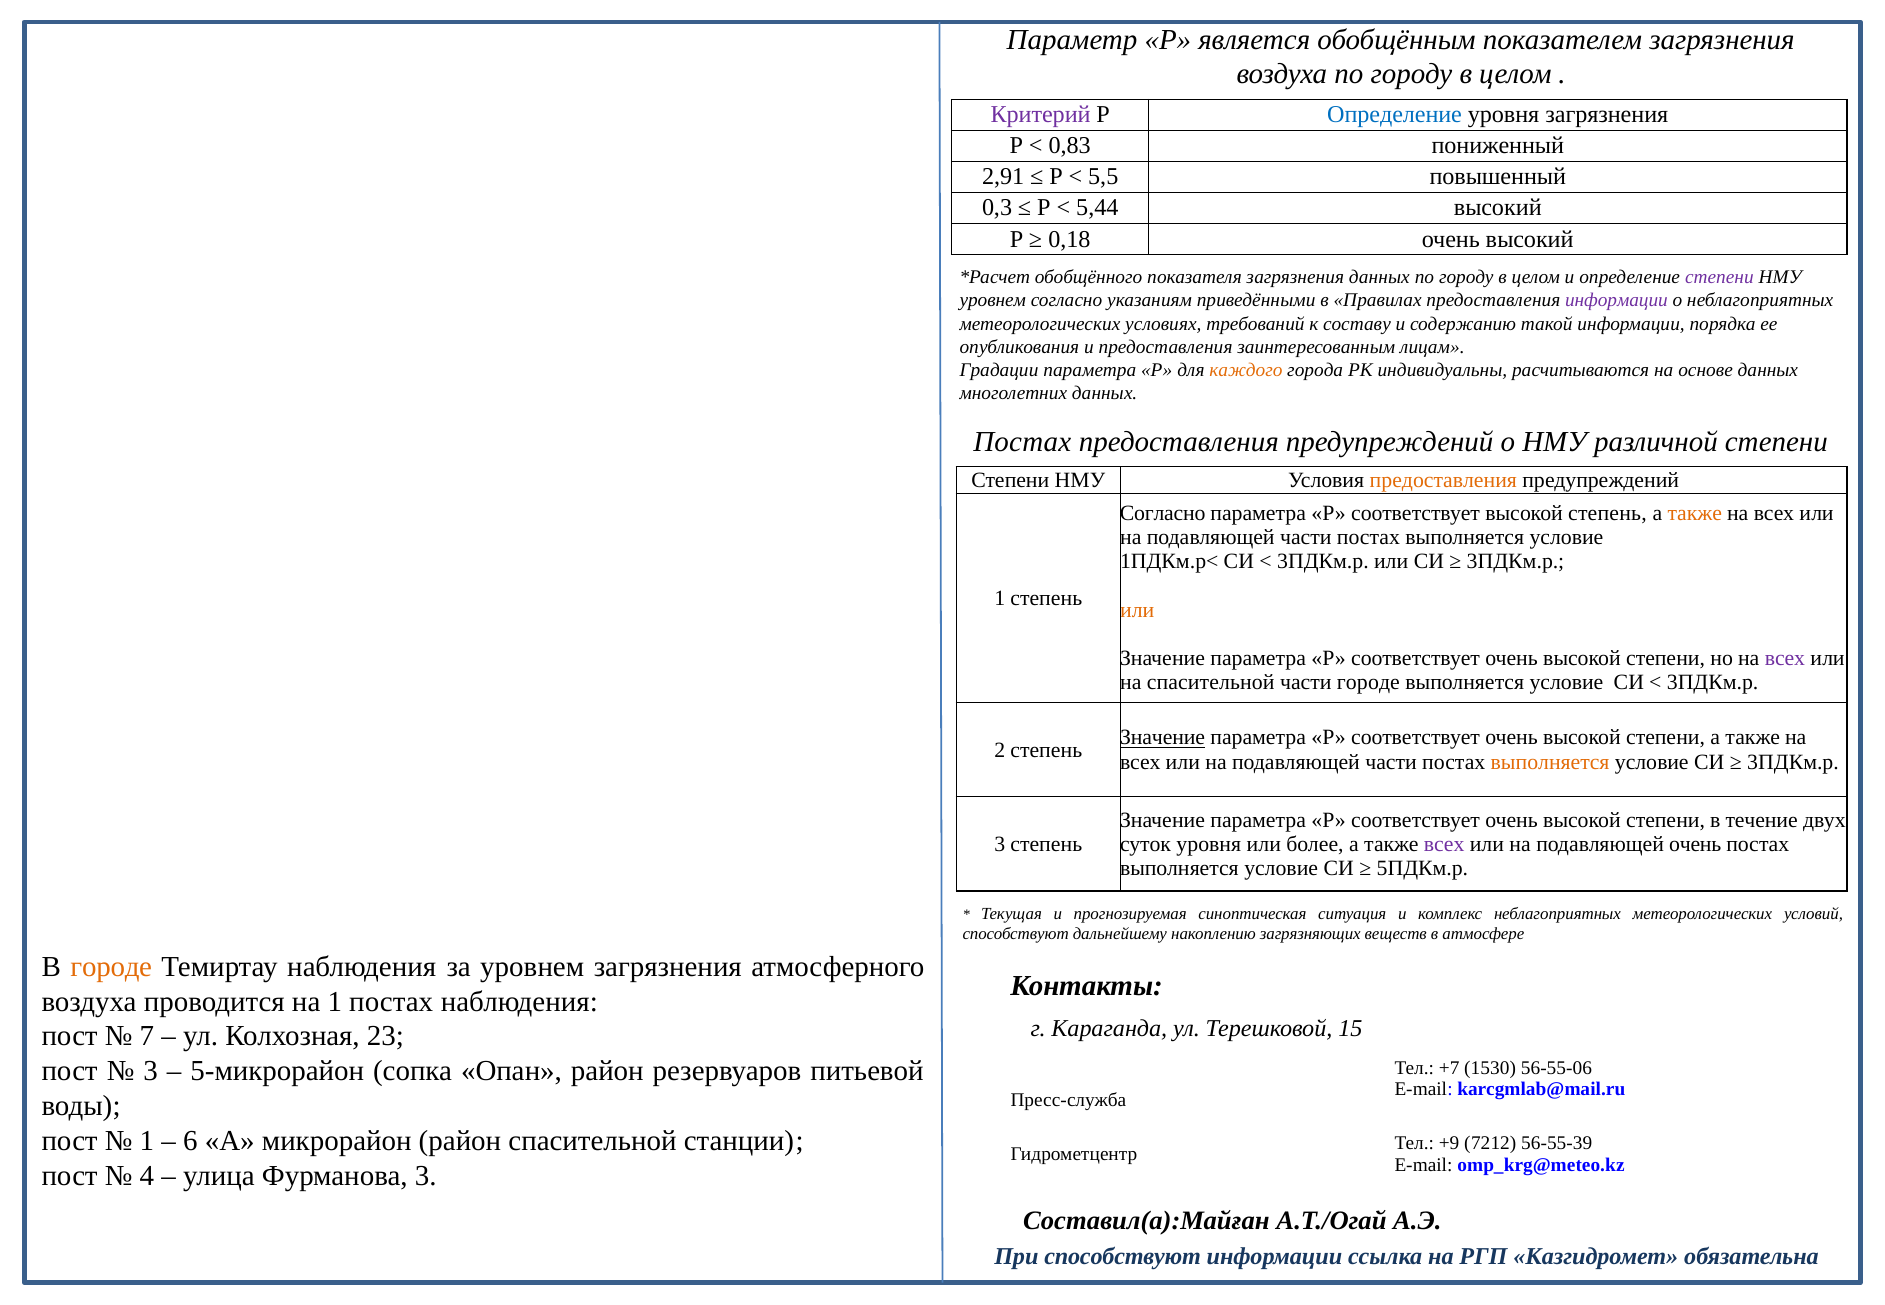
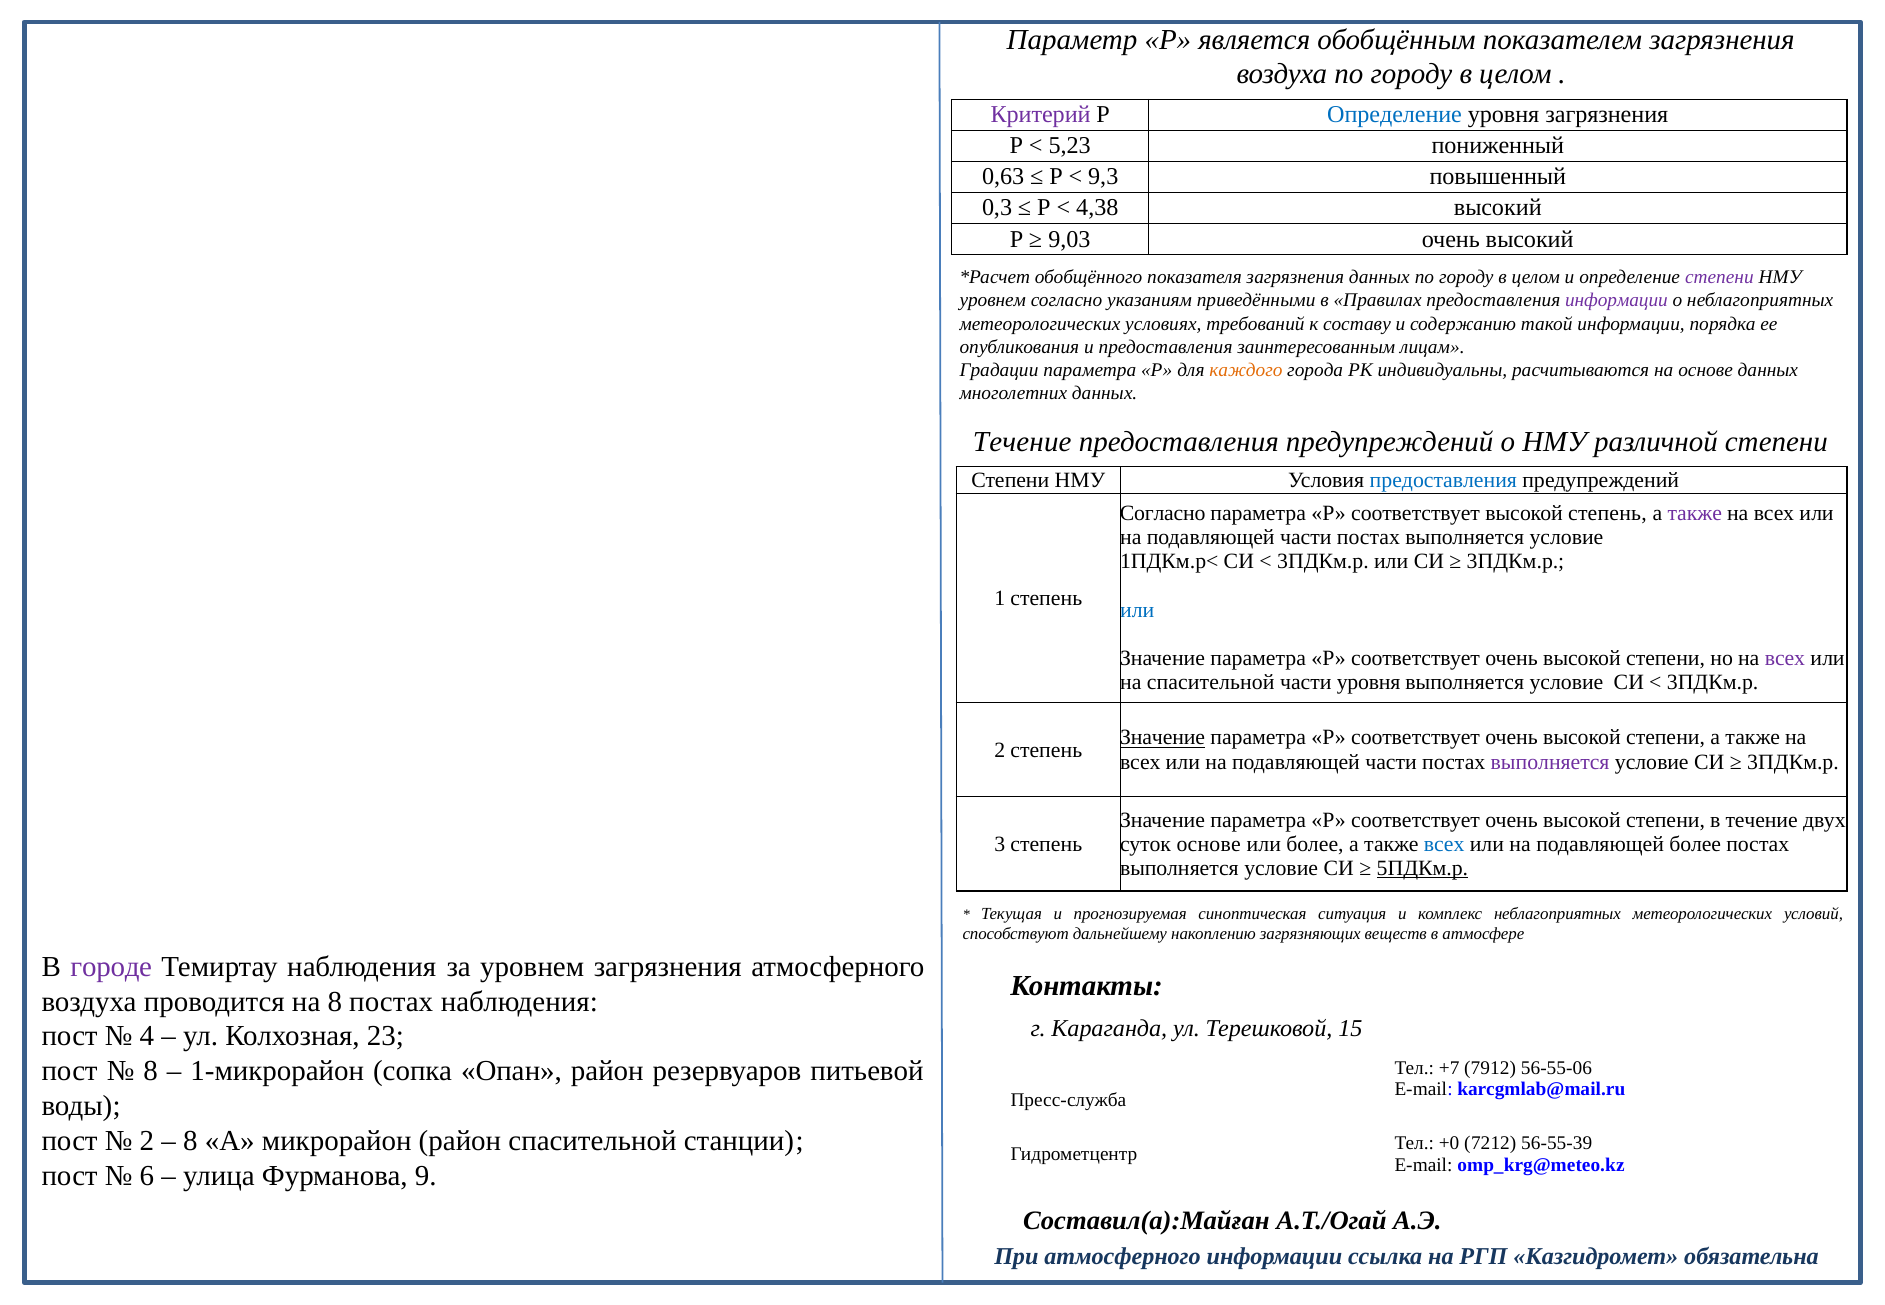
0,83: 0,83 -> 5,23 (1070, 146)
2,91: 2,91 -> 0,63 (1003, 177)
5,5: 5,5 -> 9,3 (1103, 177)
5,44: 5,44 -> 4,38 (1097, 208)
0,18: 0,18 -> 9,03 (1069, 239)
Постах: Постах -> Течение (1022, 442)
предоставления colour: orange -> blue (1443, 480)
также colour: orange -> purple (1695, 514)
или colour: orange -> blue (1137, 610)
части городе: городе -> уровня (1369, 682)
выполняется colour: orange -> purple (1550, 762)
суток уровня: уровня -> основе (1209, 844)
всех colour: purple -> blue (1444, 844)
подавляющей очень: очень -> более (1695, 844)
5ПДКм.р underline: none -> present (1422, 868)
городе colour: orange -> purple (111, 967)
на 1: 1 -> 8 (335, 1002)
7: 7 -> 4 (147, 1036)
3: 3 -> 8 (151, 1071)
5-микрорайон: 5-микрорайон -> 1-микрорайон (277, 1071)
1530: 1530 -> 7912 (1490, 1068)
1: 1 -> 2 (147, 1141)
6: 6 -> 8 (190, 1141)
+9: +9 -> +0 (1449, 1143)
4: 4 -> 6 (147, 1176)
Фурманова 3: 3 -> 9 (426, 1176)
При способствуют: способствуют -> атмосферного (1122, 1256)
